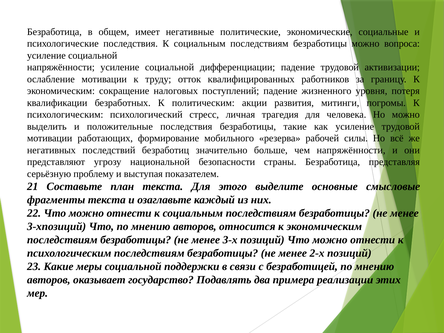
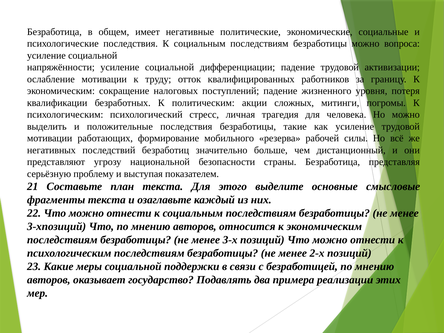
развития: развития -> сложных (294, 103)
чем напряжённости: напряжённости -> дистанционный (351, 150)
